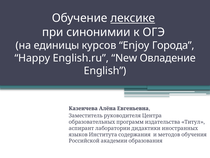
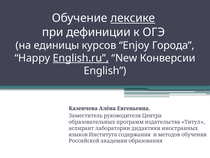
синонимии: синонимии -> дефиниции (98, 32)
English.ru underline: none -> present (81, 58)
Овладение: Овладение -> Конверсии (168, 58)
